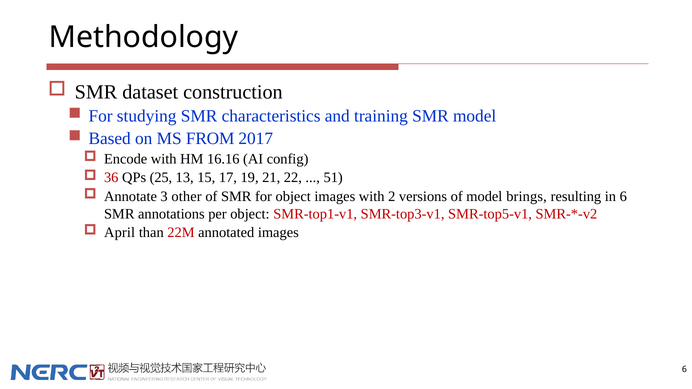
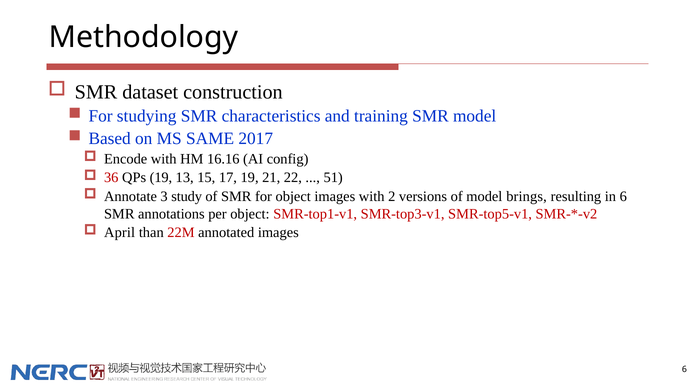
FROM: FROM -> SAME (210, 139)
QPs 25: 25 -> 19 (161, 178)
other: other -> study (187, 197)
